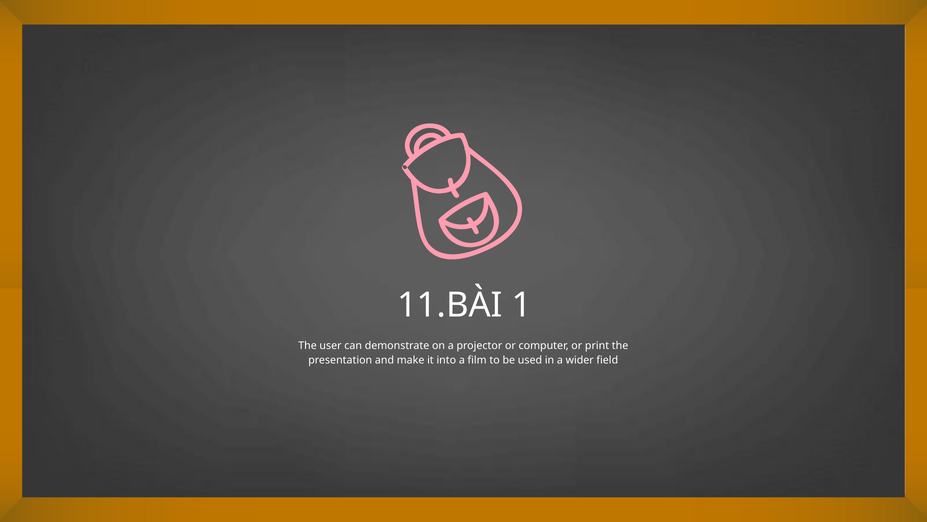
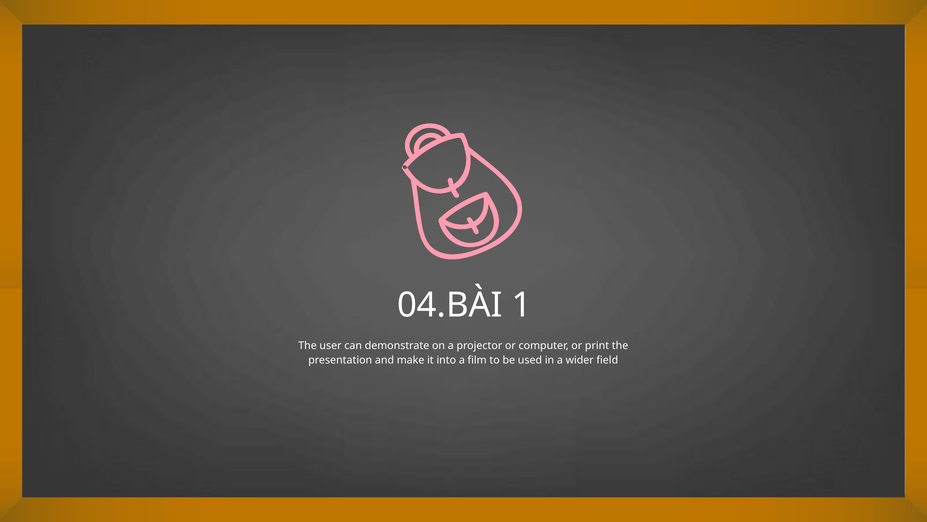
11.BÀI: 11.BÀI -> 04.BÀI (450, 305)
